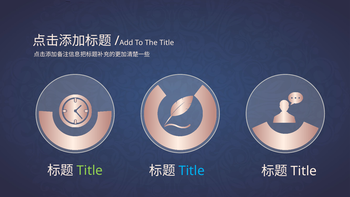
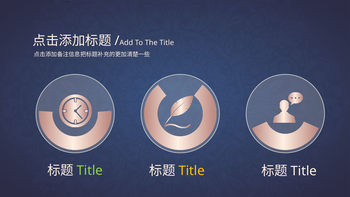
Title colour: light blue -> yellow (192, 171)
